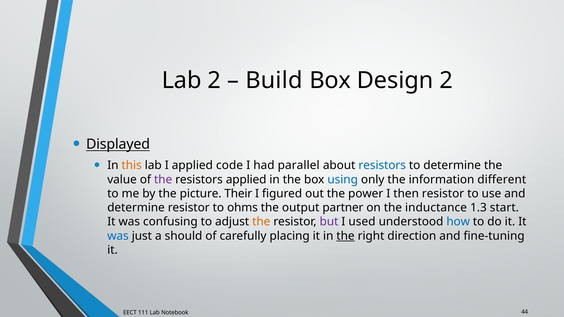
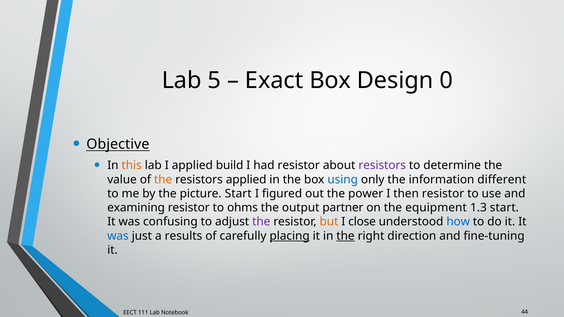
Lab 2: 2 -> 5 (214, 81)
Build: Build -> Exact (274, 81)
Design 2: 2 -> 0 (446, 81)
Displayed: Displayed -> Objective (118, 144)
code: code -> build (230, 166)
had parallel: parallel -> resistor (299, 166)
resistors colour: blue -> purple (382, 166)
the colour: purple -> orange (163, 180)
picture Their: Their -> Start (238, 194)
determine: determine -> examining (136, 208)
inductance: inductance -> equipment (436, 208)
the colour: orange -> purple (261, 222)
but colour: purple -> orange (329, 222)
used: used -> close (362, 222)
should: should -> results (183, 236)
placing underline: none -> present (290, 236)
